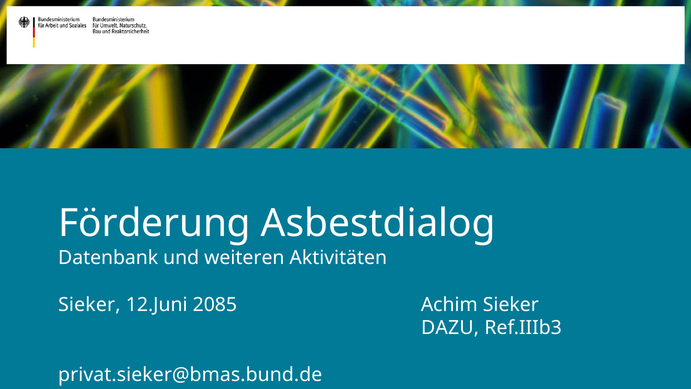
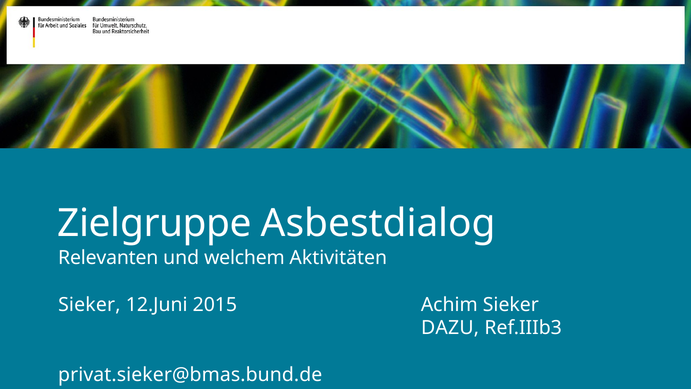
Förderung: Förderung -> Zielgruppe (155, 223)
Datenbank: Datenbank -> Relevanten (108, 258)
weiteren: weiteren -> welchem (244, 258)
2085: 2085 -> 2015 (215, 304)
